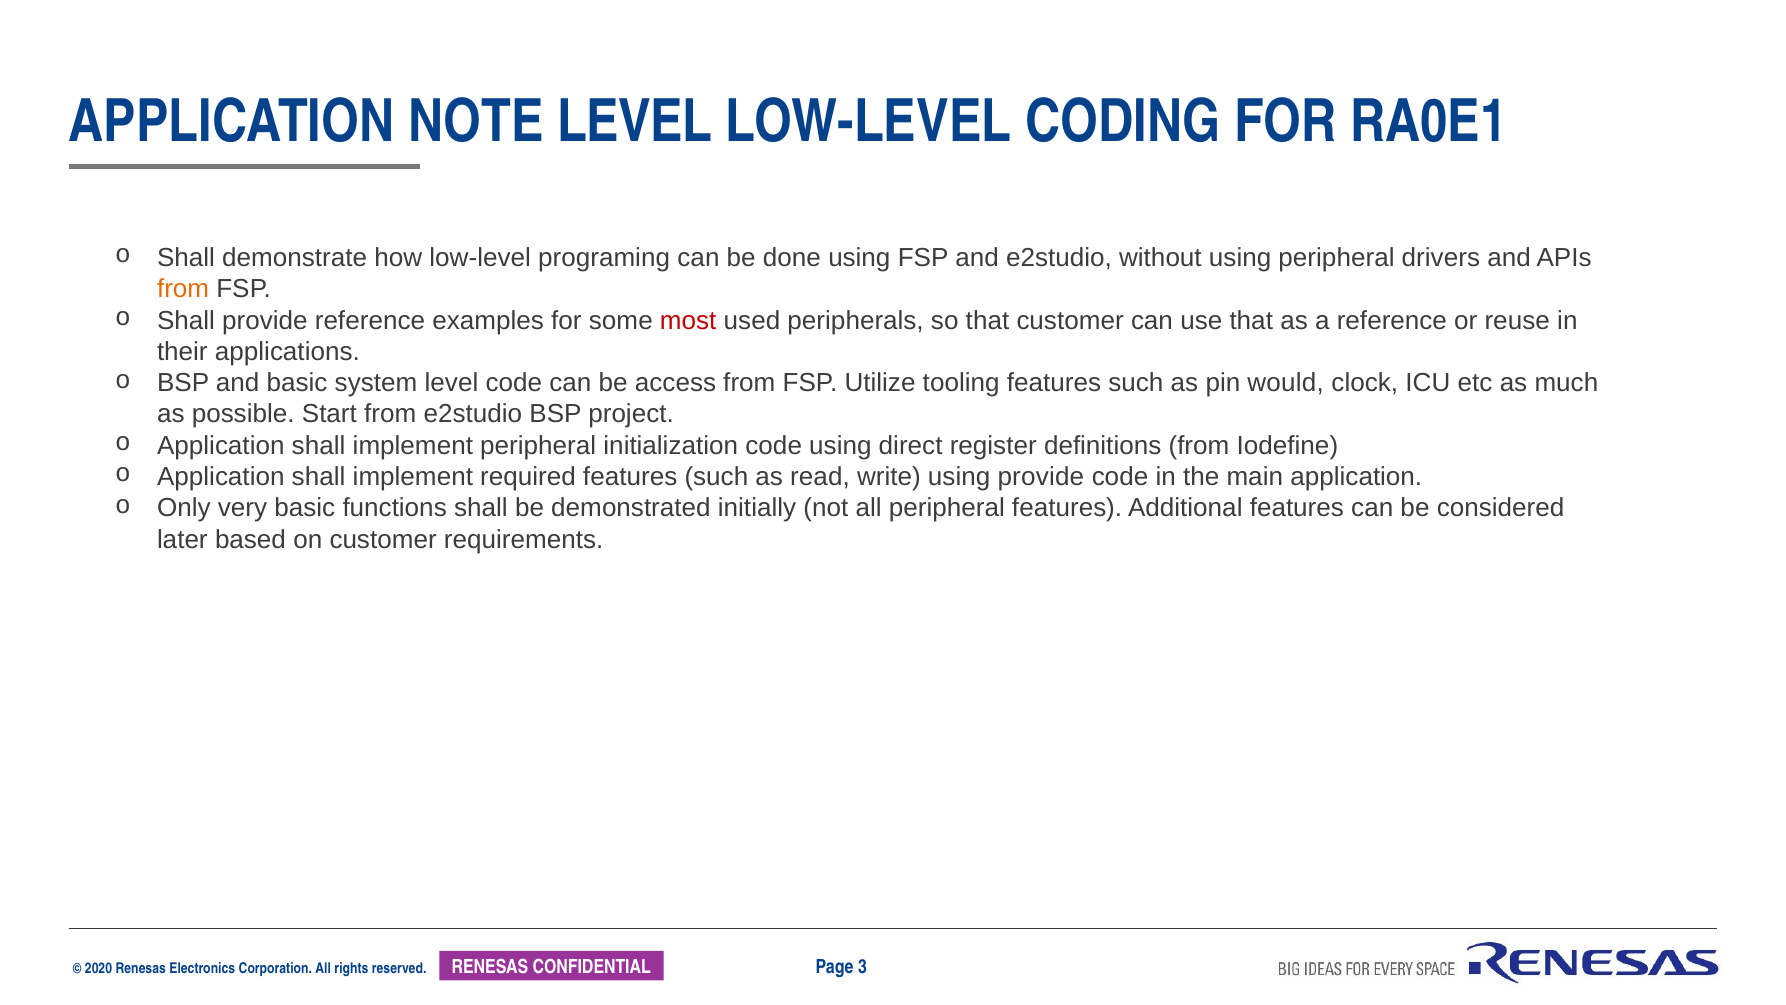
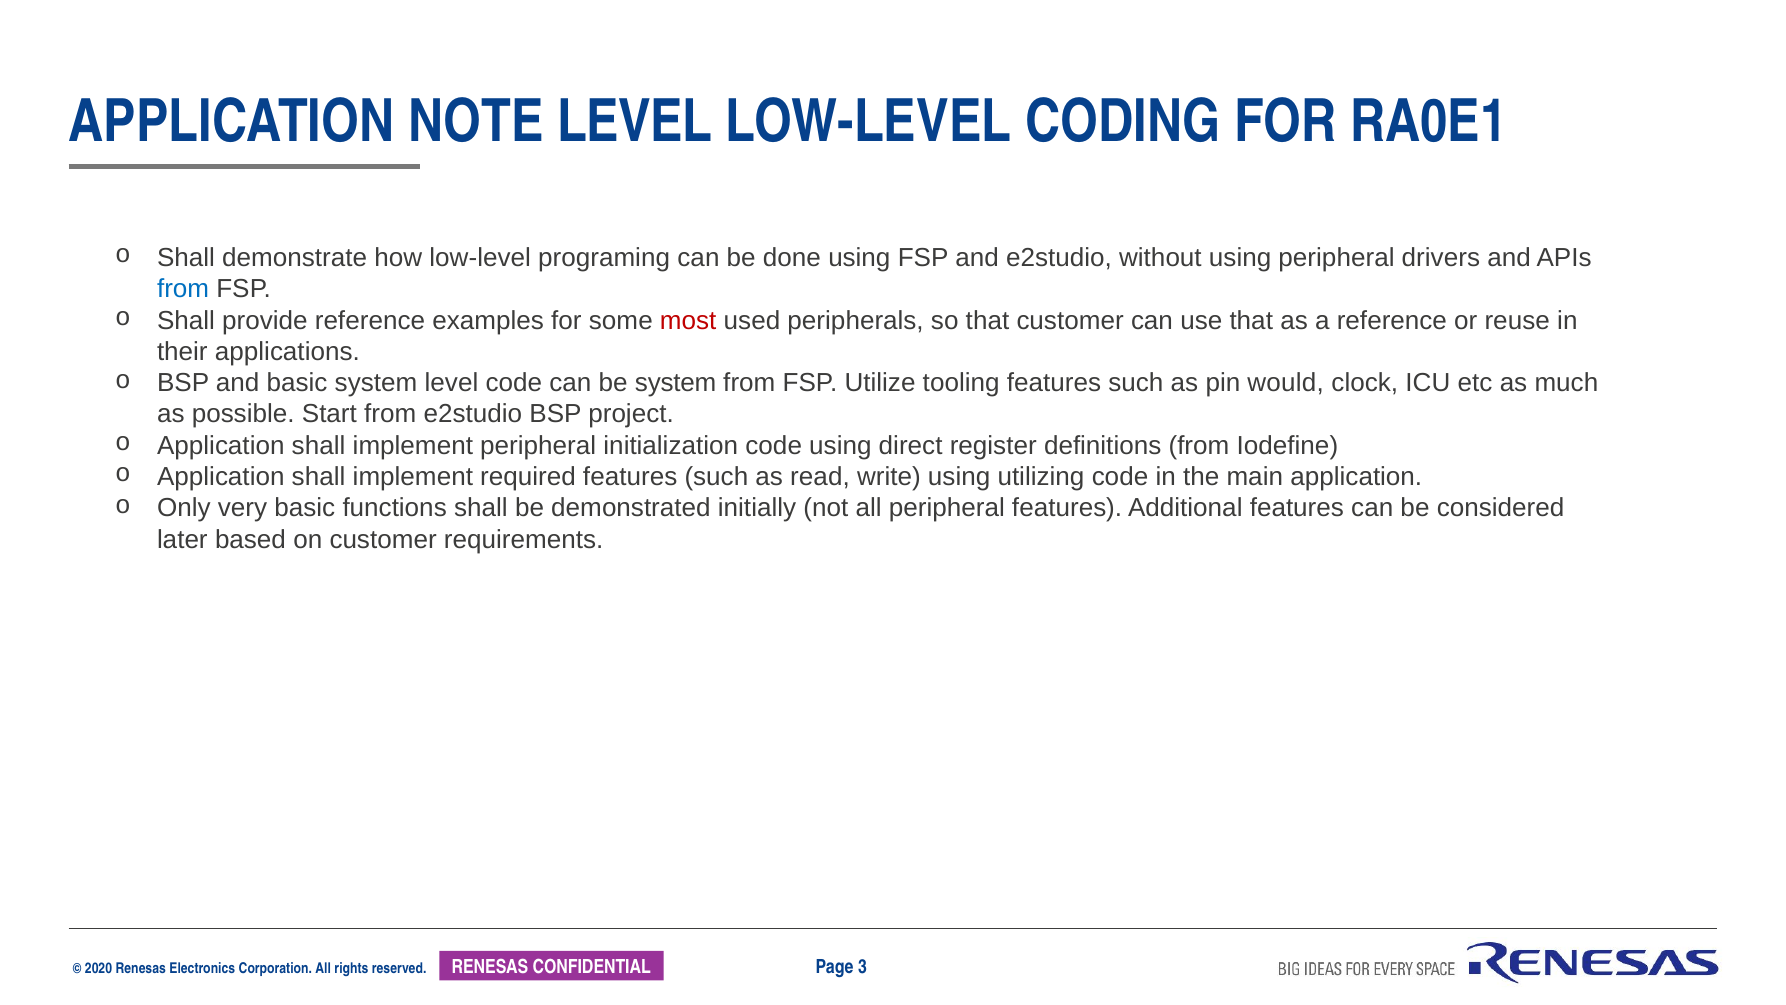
from colour: orange -> blue (183, 289)
be access: access -> system (676, 383)
using provide: provide -> utilizing (1041, 477)
